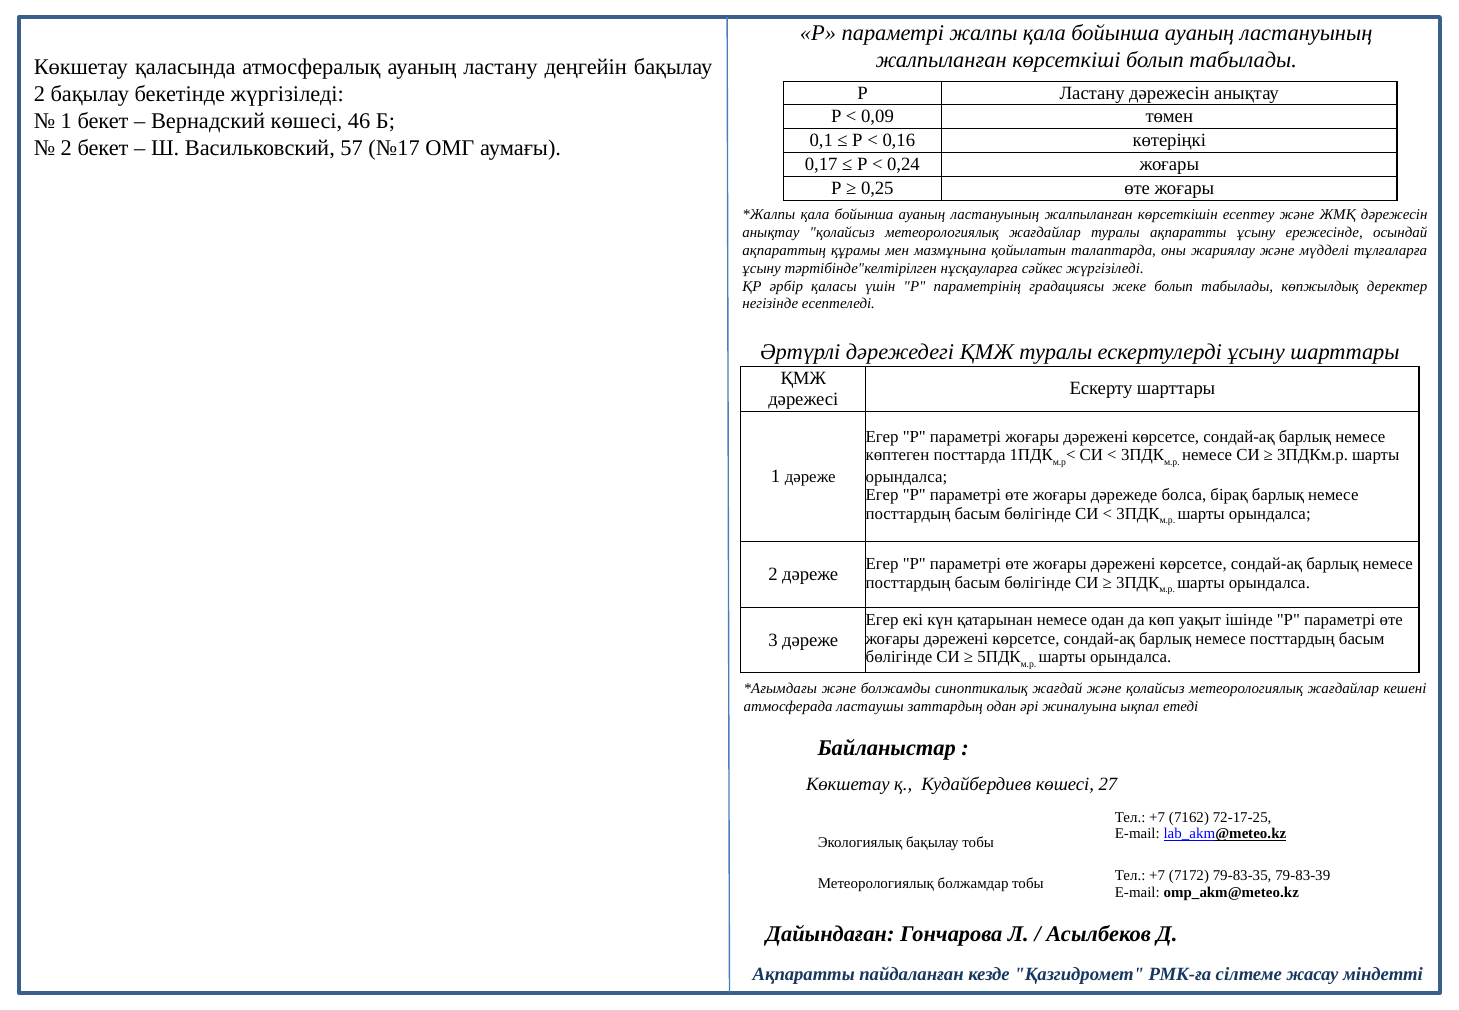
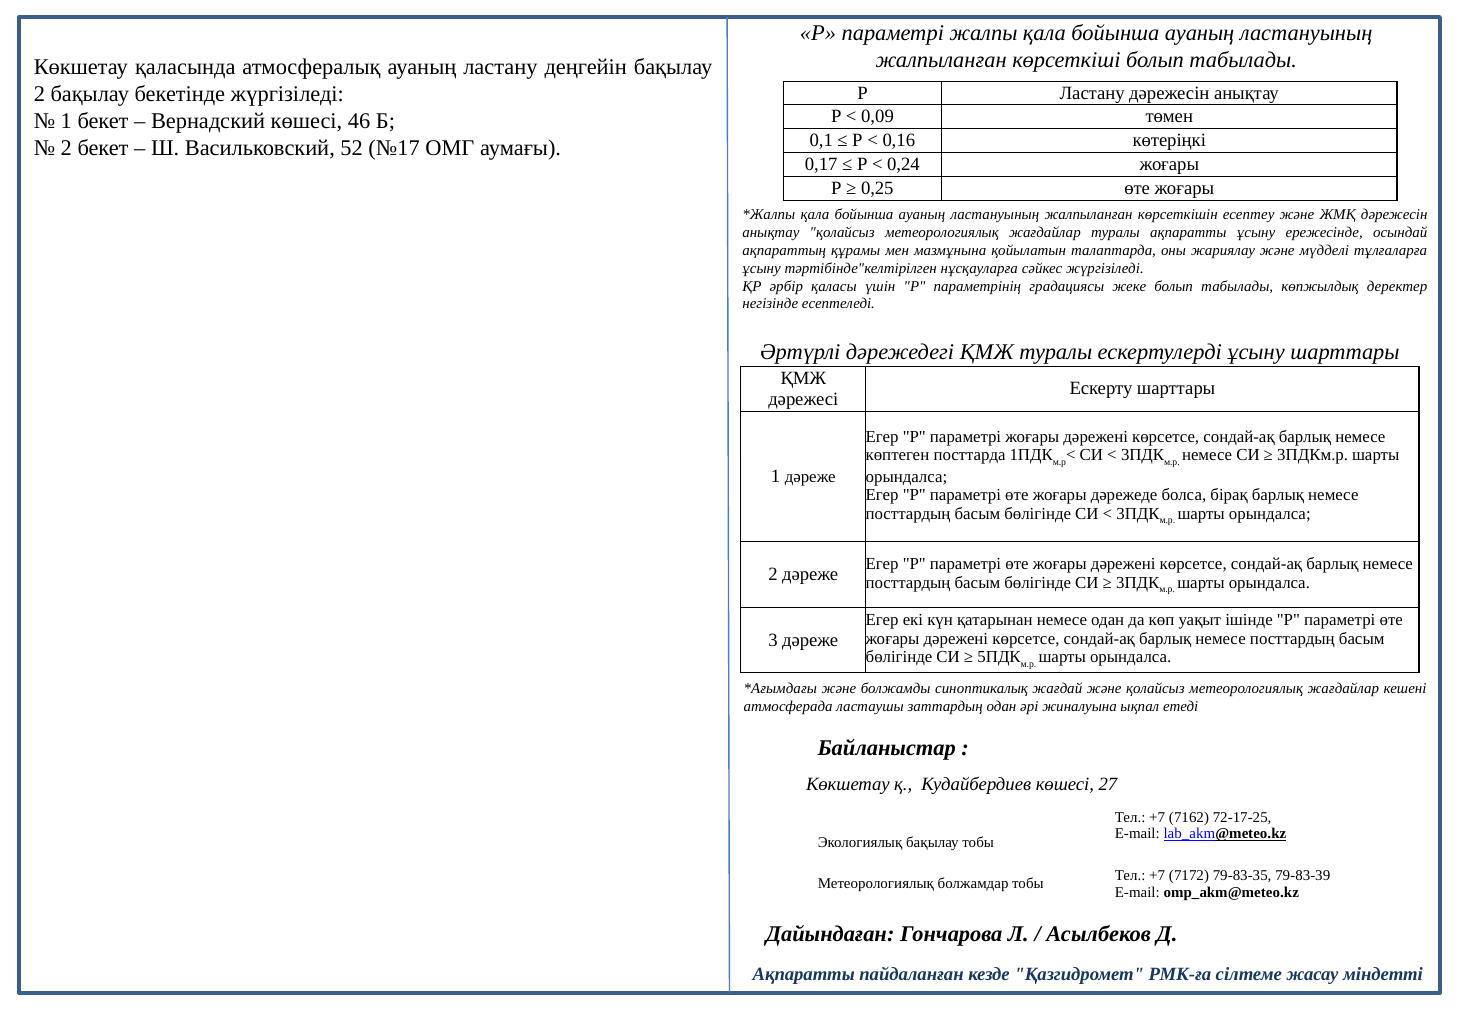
57: 57 -> 52 (352, 148)
